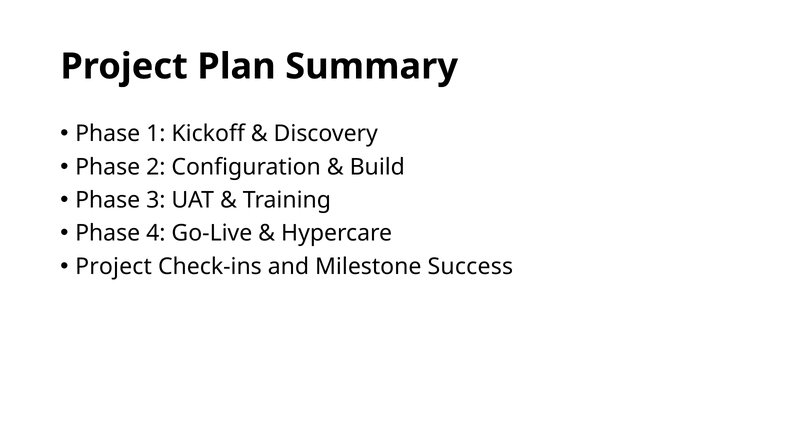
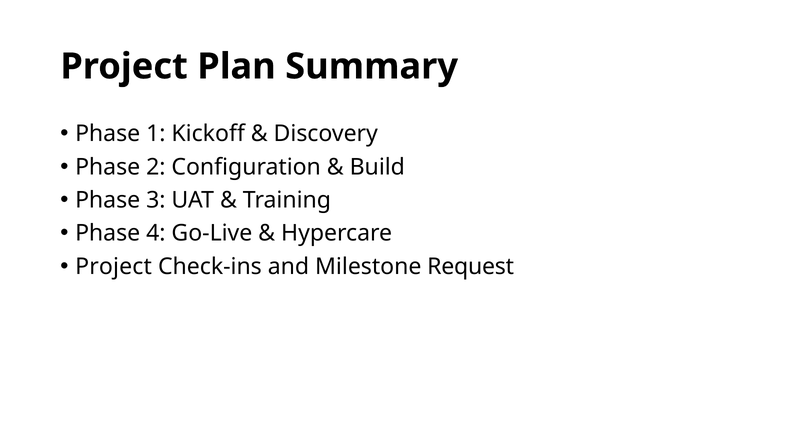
Success: Success -> Request (471, 266)
